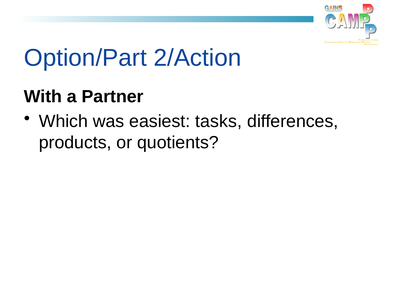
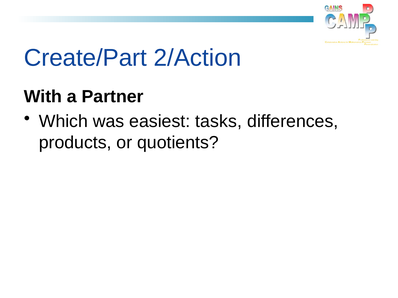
Option/Part: Option/Part -> Create/Part (85, 58)
